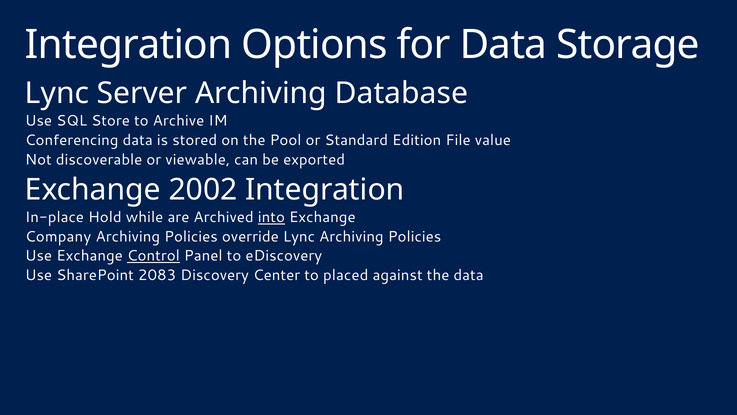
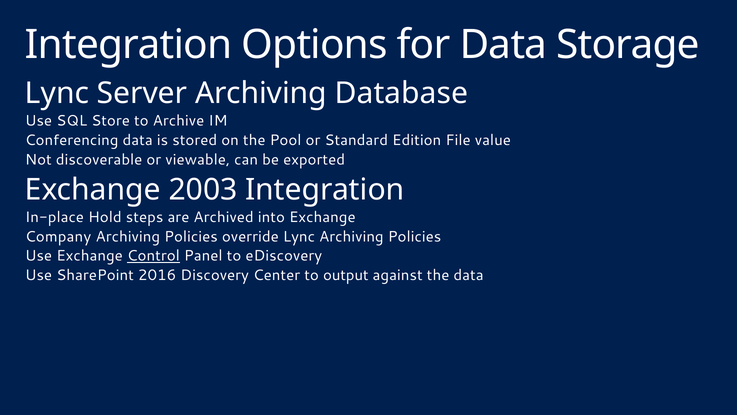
2002: 2002 -> 2003 (203, 190)
while: while -> steps (145, 217)
into underline: present -> none (271, 217)
2083: 2083 -> 2016 (157, 275)
placed: placed -> output (346, 275)
